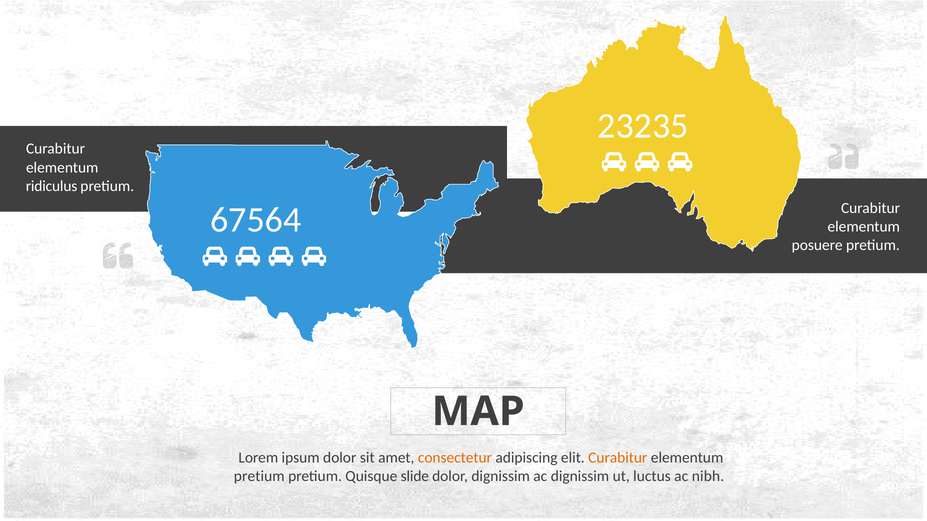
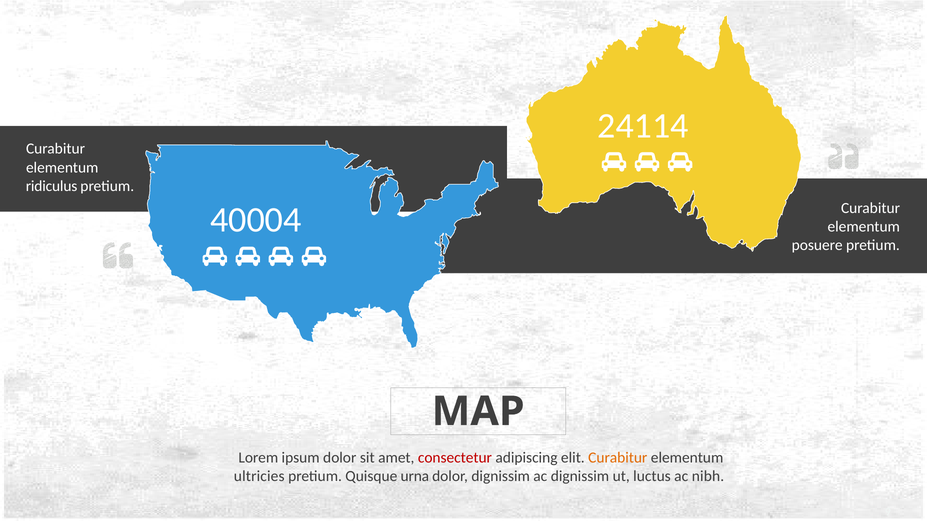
23235: 23235 -> 24114 (643, 126)
67564: 67564 -> 40004 (256, 220)
consectetur colour: orange -> red (455, 458)
pretium: pretium -> ultricies (259, 477)
slide: slide -> urna (415, 477)
